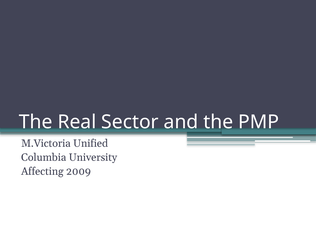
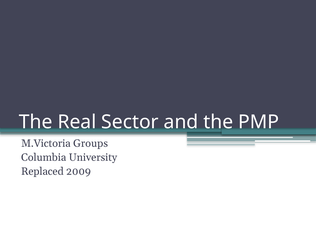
Unified: Unified -> Groups (91, 143)
Affecting: Affecting -> Replaced (42, 171)
